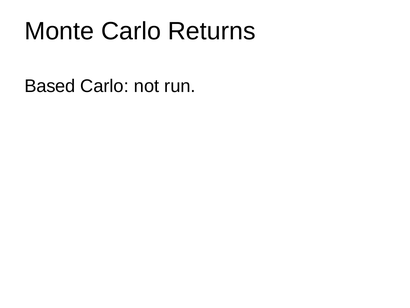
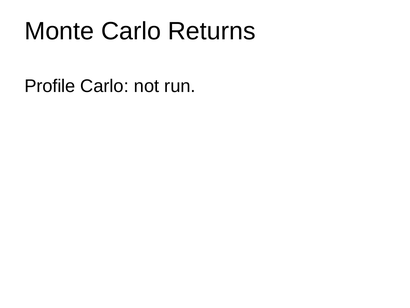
Based: Based -> Profile (50, 86)
